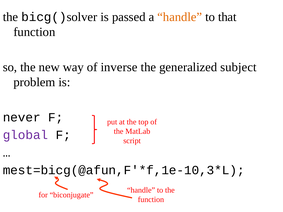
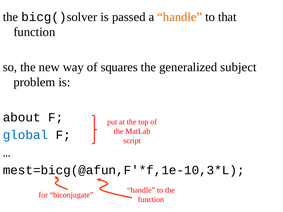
inverse: inverse -> squares (119, 67)
never: never -> about (22, 118)
global colour: purple -> blue (25, 135)
